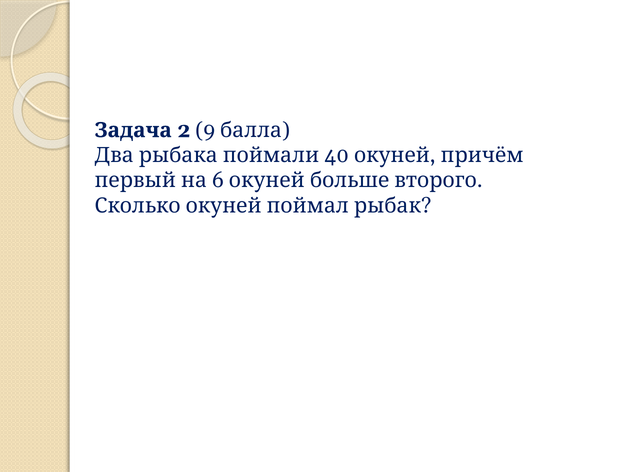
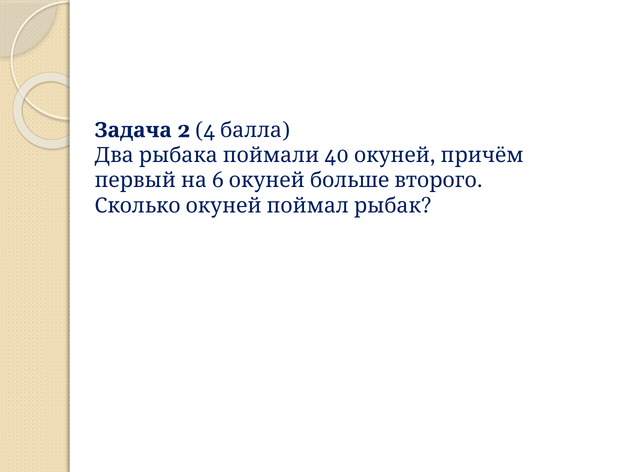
9: 9 -> 4 (205, 130)
